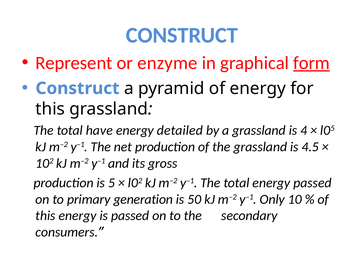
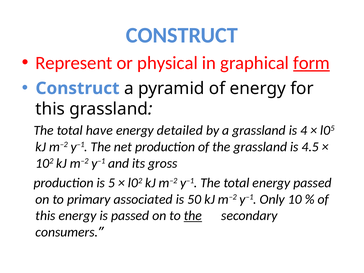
enzyme: enzyme -> physical (168, 63)
generation: generation -> associated (143, 199)
the underline: none -> present (193, 216)
